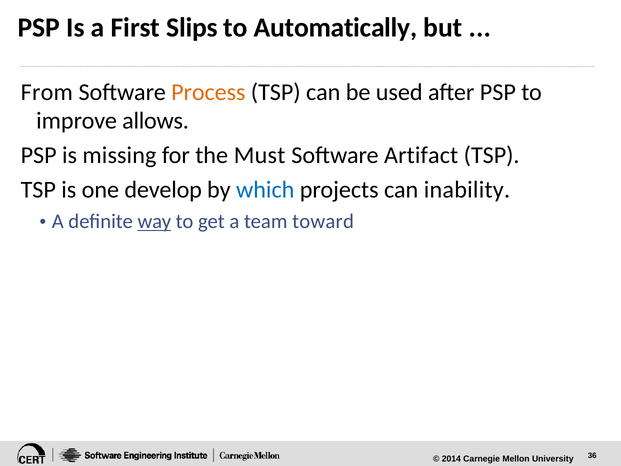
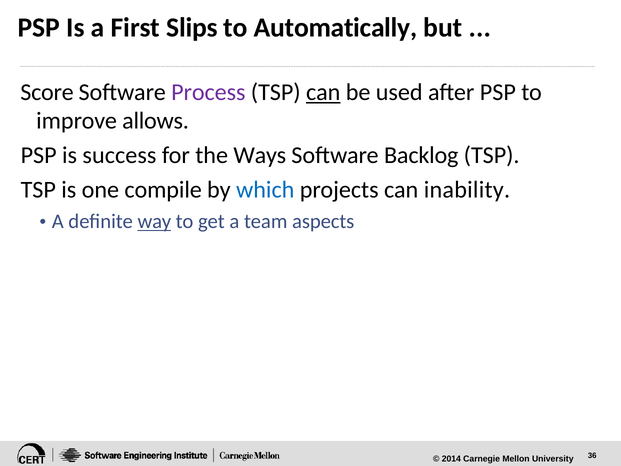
From: From -> Score (47, 92)
Process colour: orange -> purple (208, 92)
can underline: none -> present (323, 92)
missing: missing -> success (119, 155)
Must: Must -> Ways (260, 155)
Artifact: Artifact -> Backlog (421, 155)
develop: develop -> compile (163, 190)
toward: toward -> aspects (323, 221)
